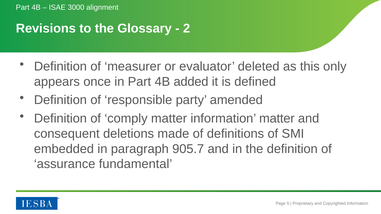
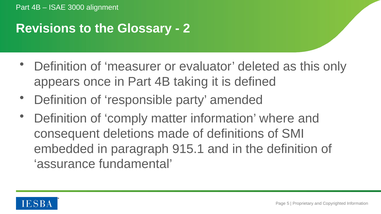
added: added -> taking (191, 82)
information matter: matter -> where (277, 119)
905.7: 905.7 -> 915.1 (188, 149)
